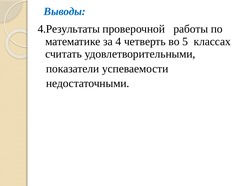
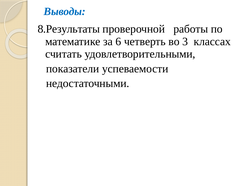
4.Результаты: 4.Результаты -> 8.Результаты (69, 29)
4: 4 -> 6 (118, 41)
5: 5 -> 3 (185, 41)
